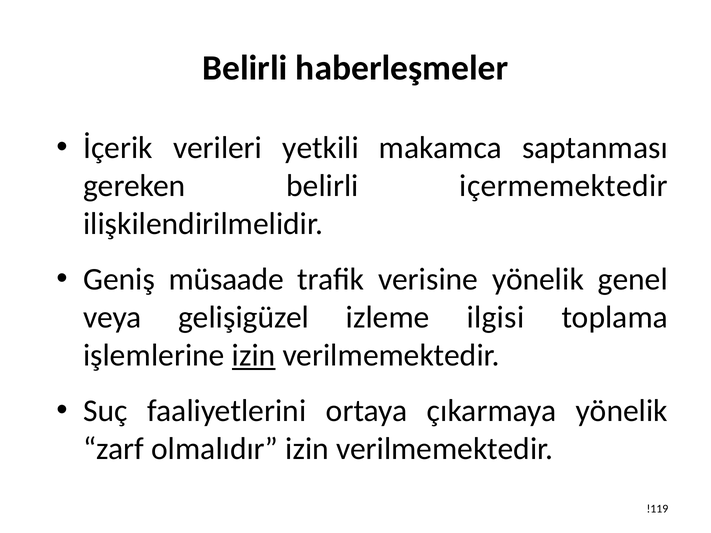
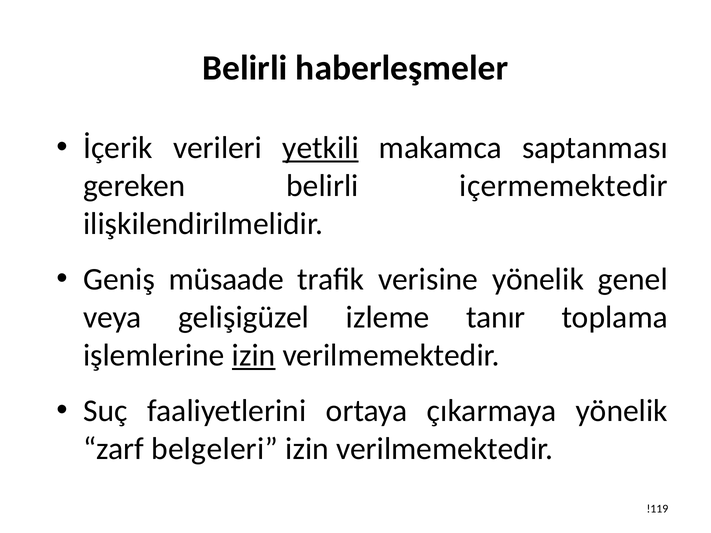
yetkili underline: none -> present (321, 148)
ilgisi: ilgisi -> tanır (496, 317)
olmalıdır: olmalıdır -> belgeleri (215, 449)
